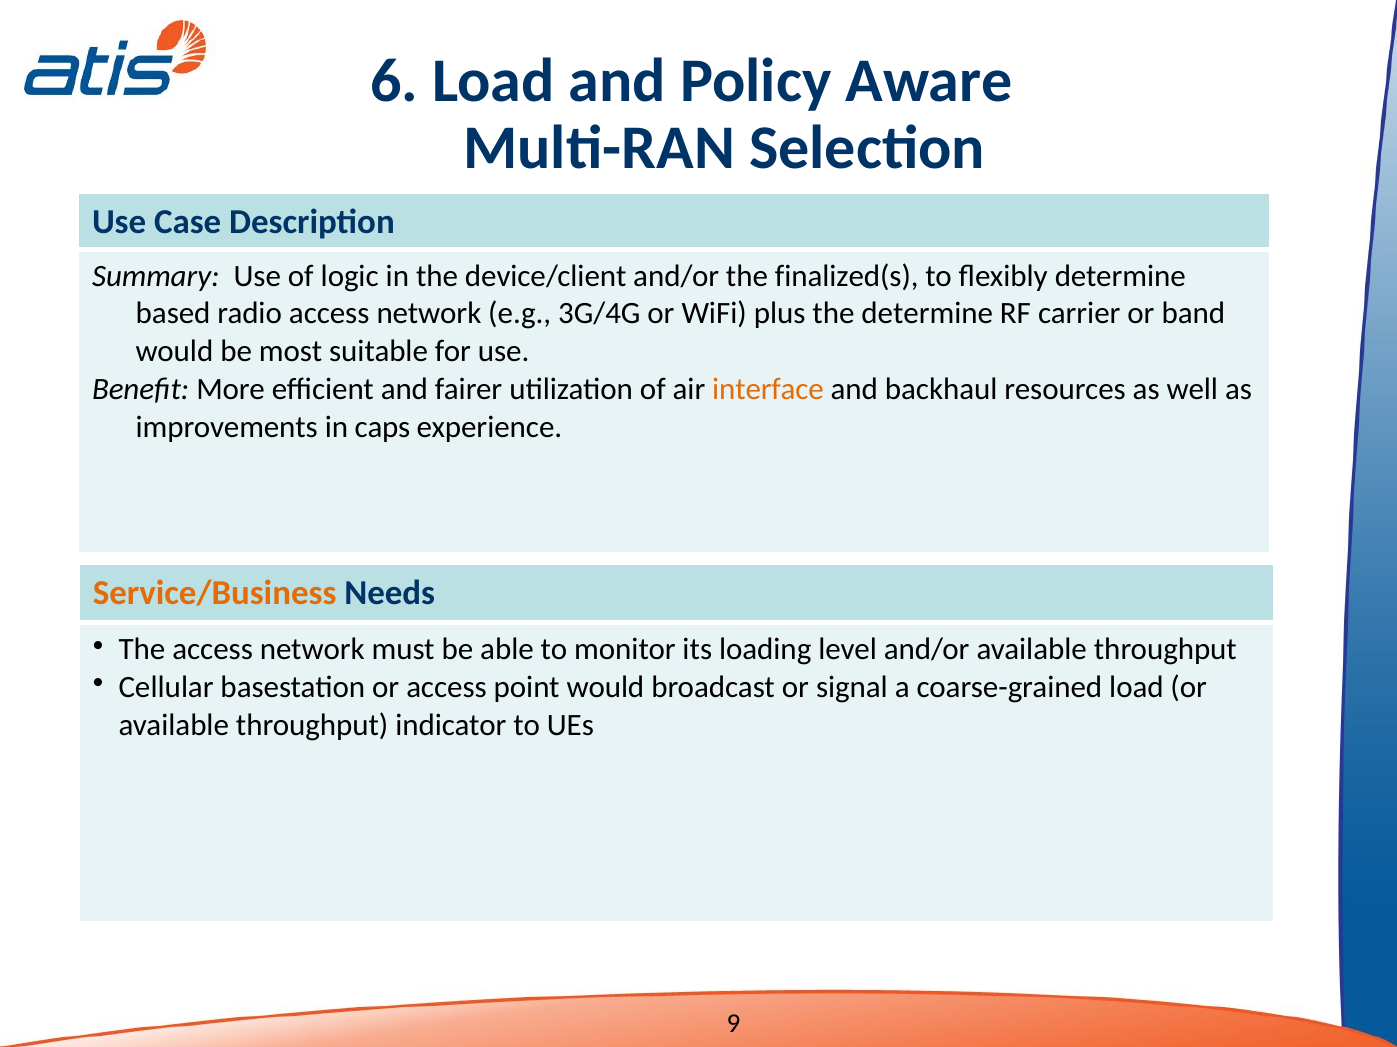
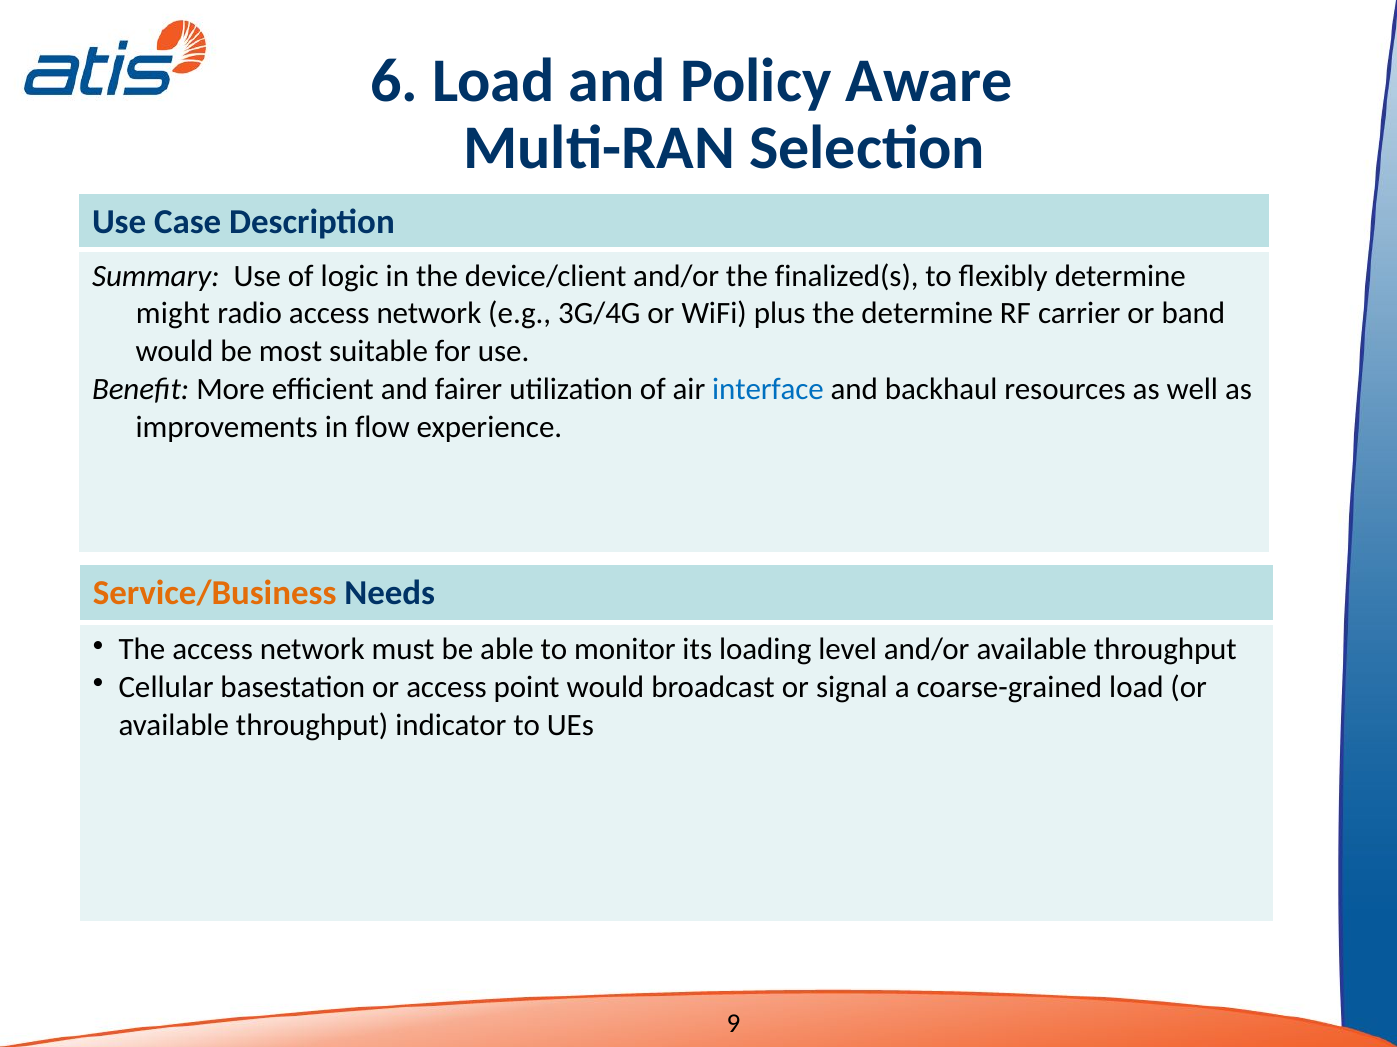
based: based -> might (173, 314)
interface colour: orange -> blue (768, 390)
caps: caps -> flow (382, 428)
